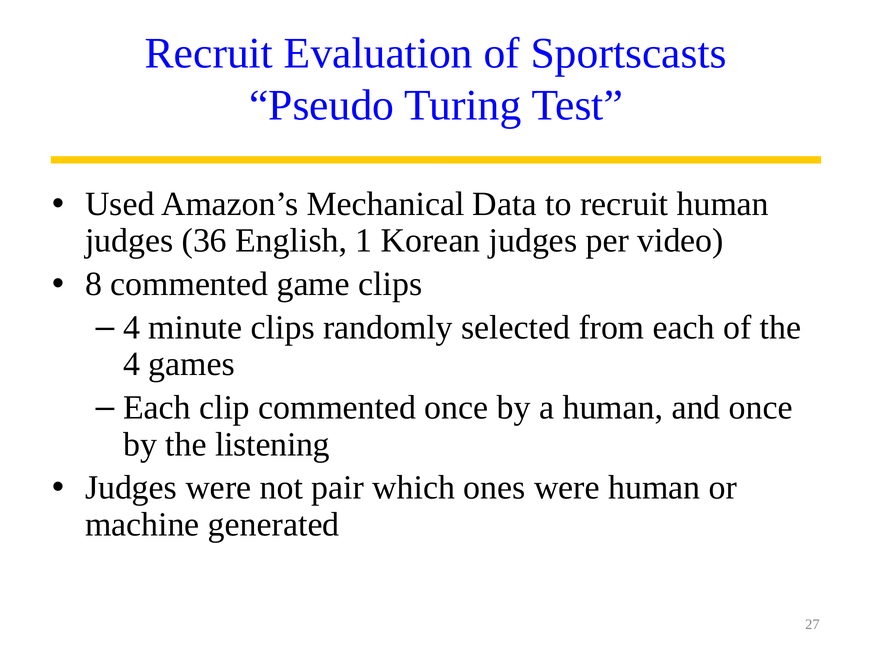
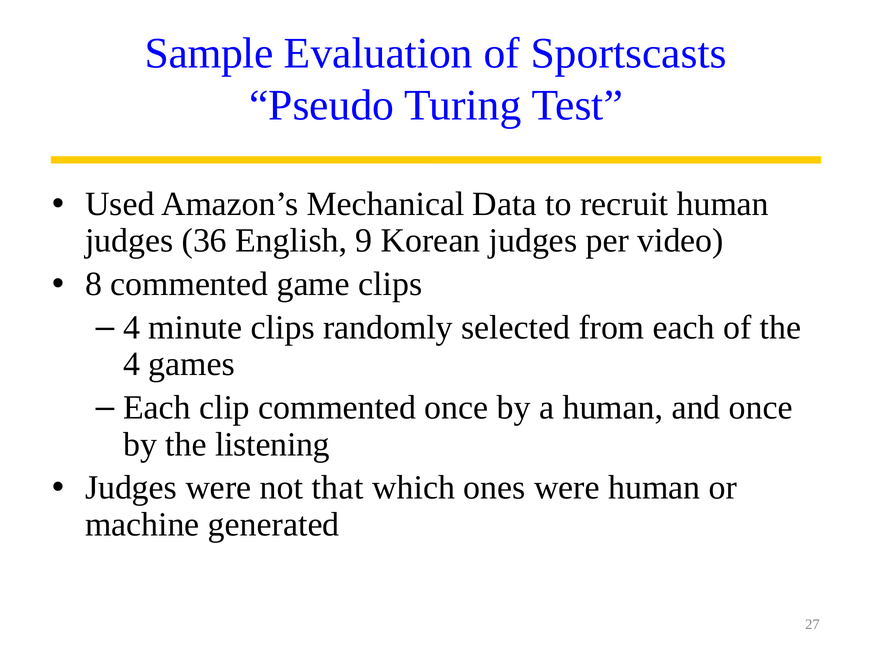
Recruit: Recruit -> Sample (209, 53)
1: 1 -> 9 (364, 241)
pair: pair -> that (338, 488)
